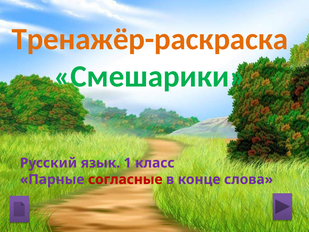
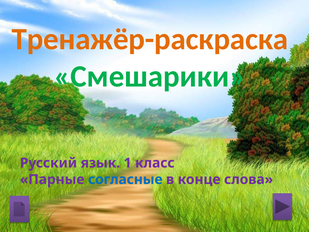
согласные colour: red -> blue (125, 179)
